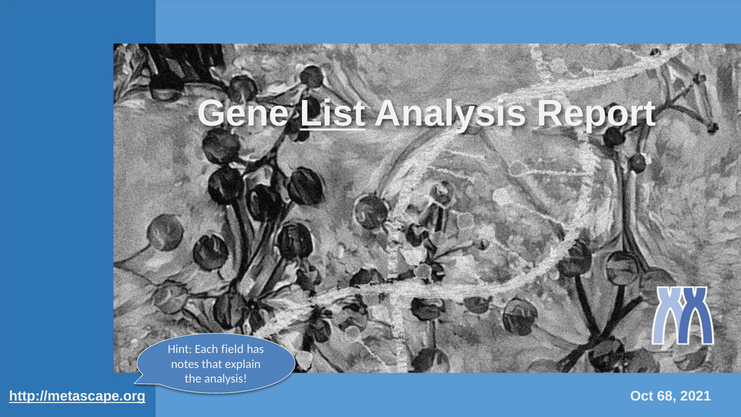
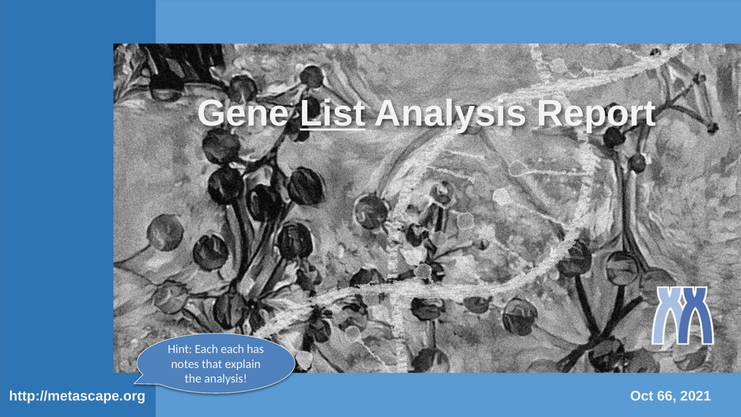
Each field: field -> each (233, 349)
http://metascape.org underline: present -> none (77, 396)
68: 68 -> 66 (667, 396)
